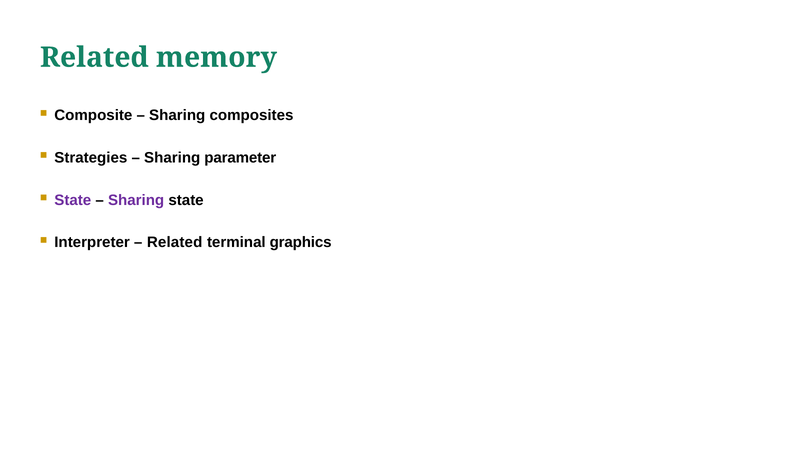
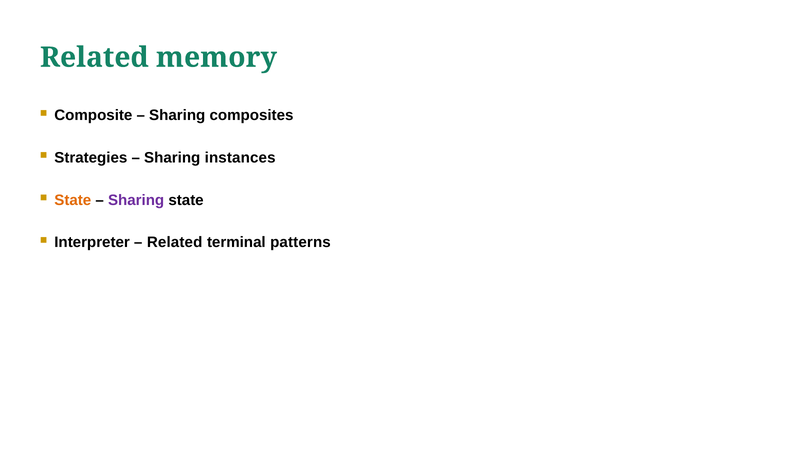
parameter: parameter -> instances (240, 158)
State colour: purple -> orange (73, 200)
graphics: graphics -> patterns (300, 242)
